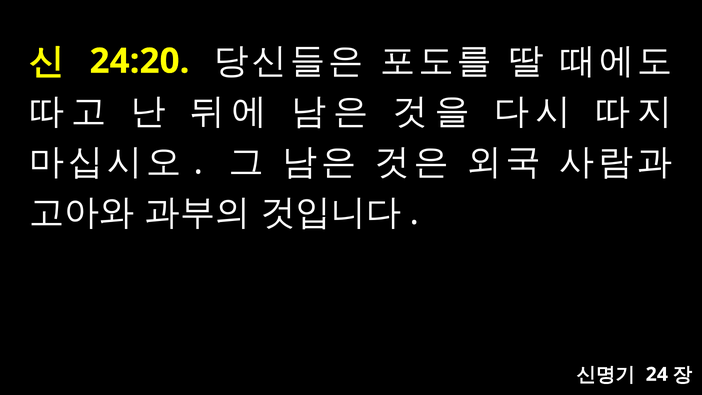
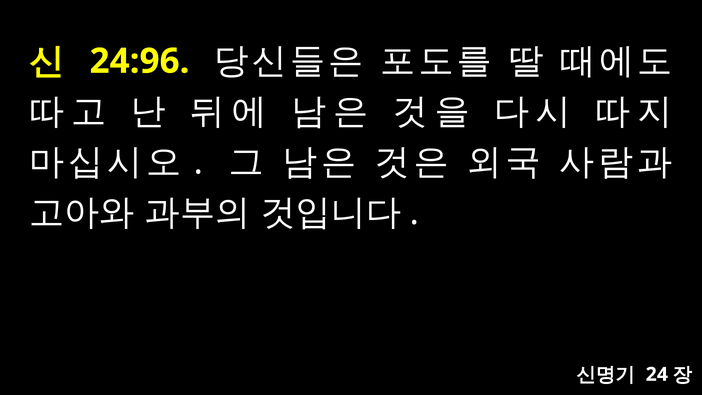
24:20: 24:20 -> 24:96 (140, 61)
